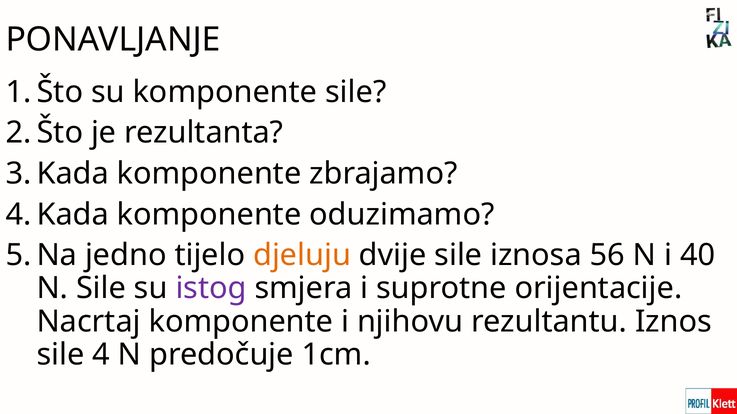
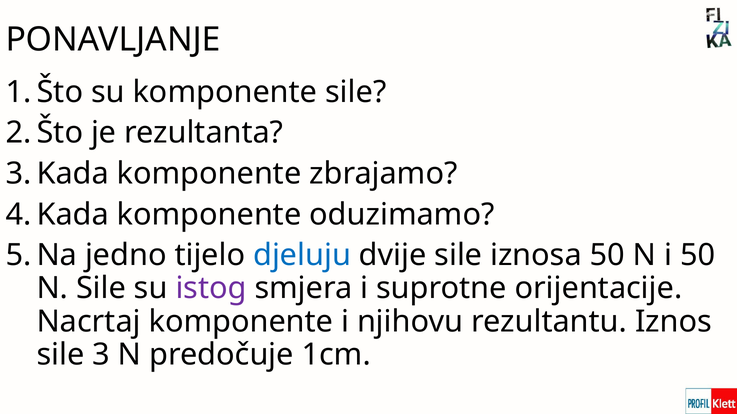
djeluju colour: orange -> blue (302, 256)
iznosa 56: 56 -> 50 (607, 256)
i 40: 40 -> 50 (698, 256)
4: 4 -> 3 (101, 355)
